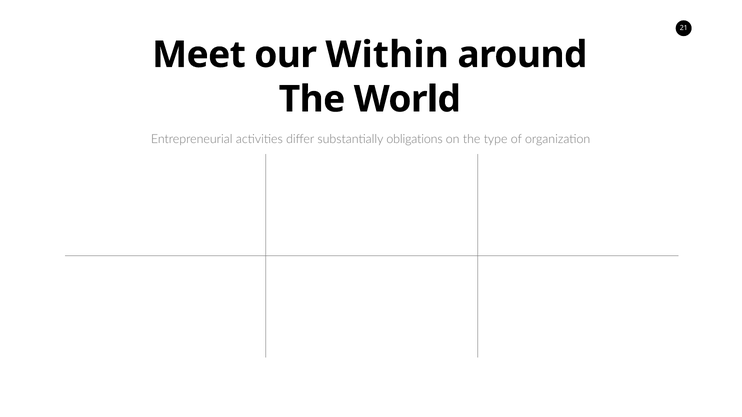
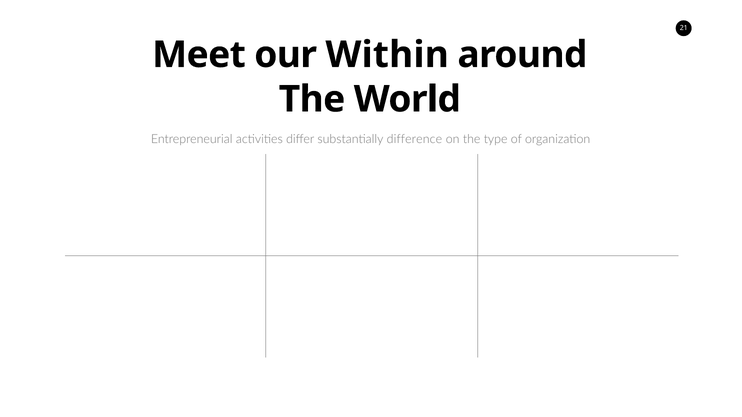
obligations: obligations -> difference (414, 139)
